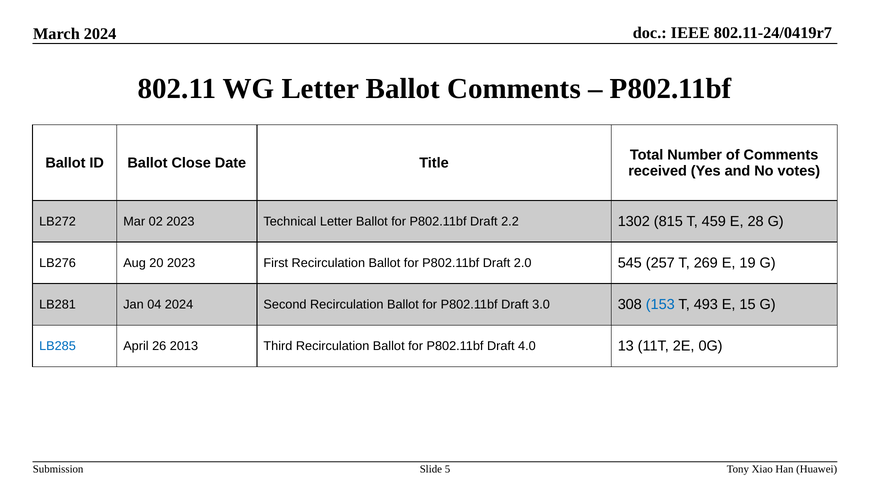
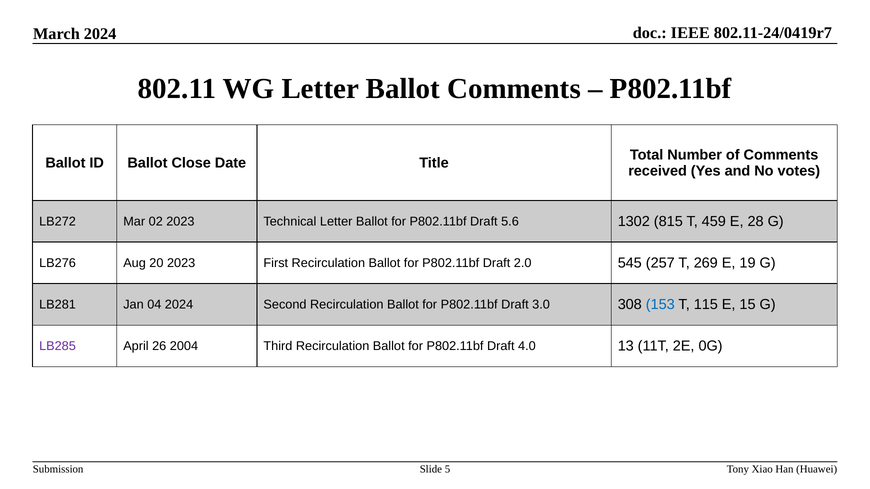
2.2: 2.2 -> 5.6 (510, 222)
493: 493 -> 115 (706, 305)
LB285 colour: blue -> purple (58, 346)
2013: 2013 -> 2004 (184, 346)
